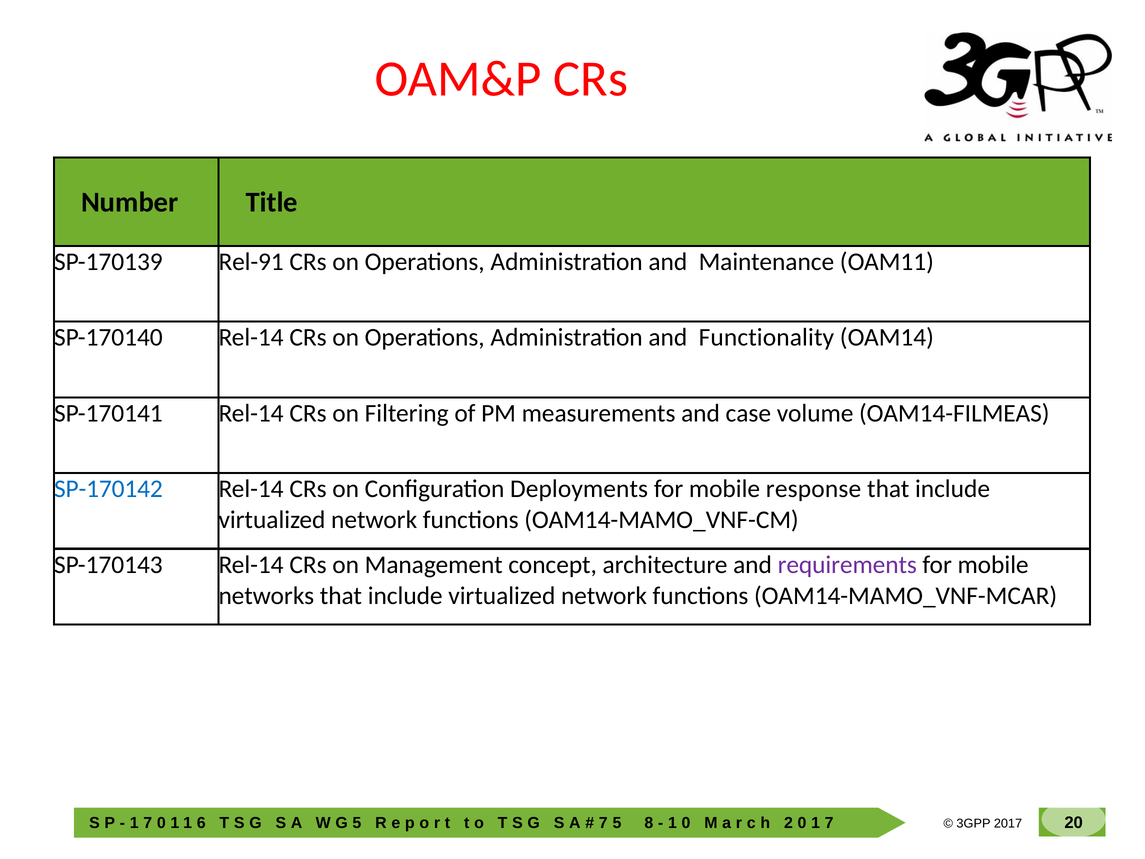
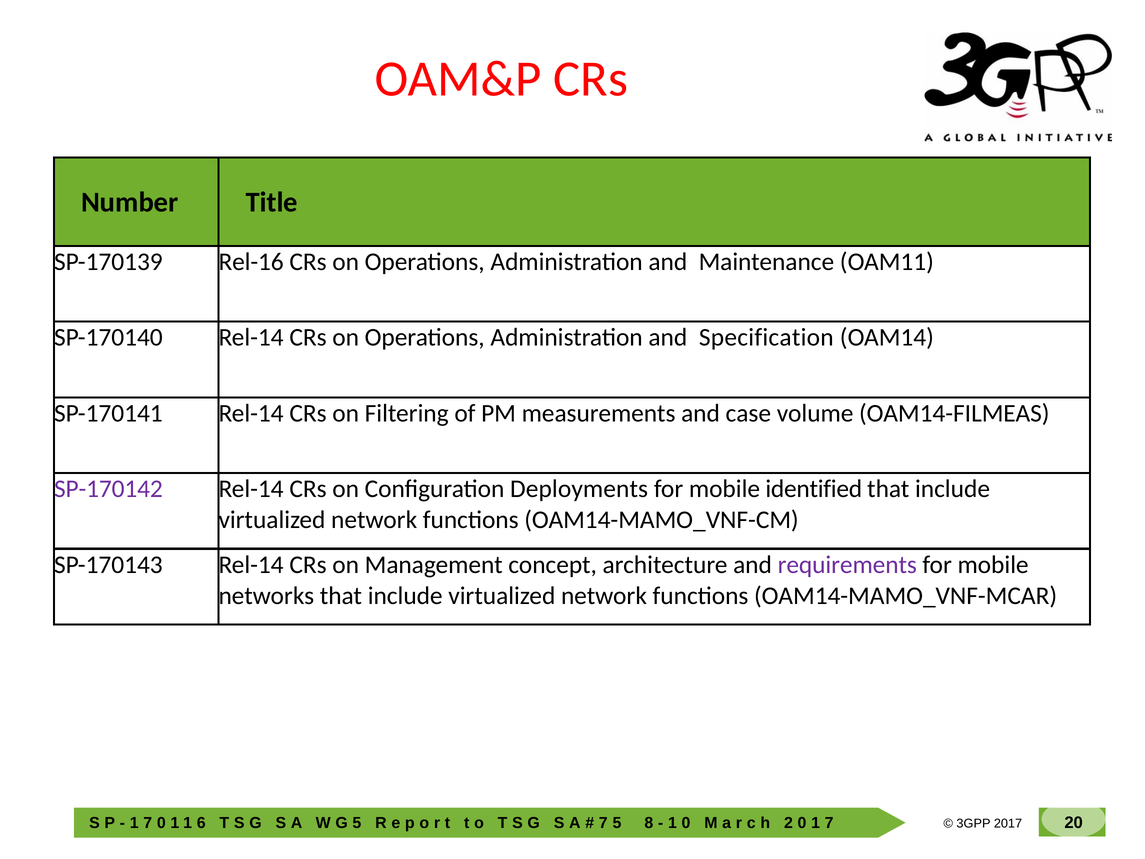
Rel-91: Rel-91 -> Rel-16 (251, 262)
Functionality: Functionality -> Specification (766, 337)
SP-170142 colour: blue -> purple (108, 489)
response: response -> identified (814, 489)
